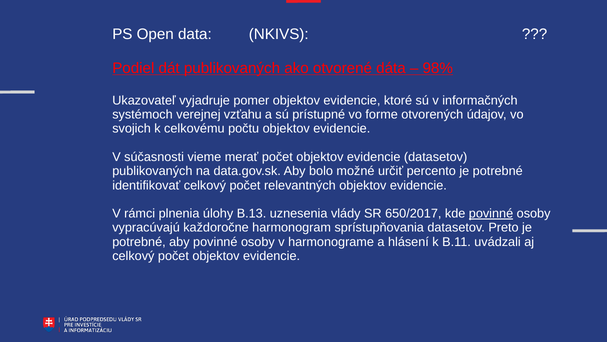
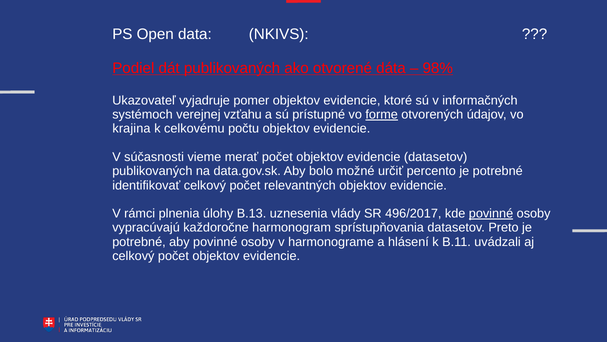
forme underline: none -> present (382, 114)
svojich: svojich -> krajina (131, 129)
650/2017: 650/2017 -> 496/2017 (413, 213)
